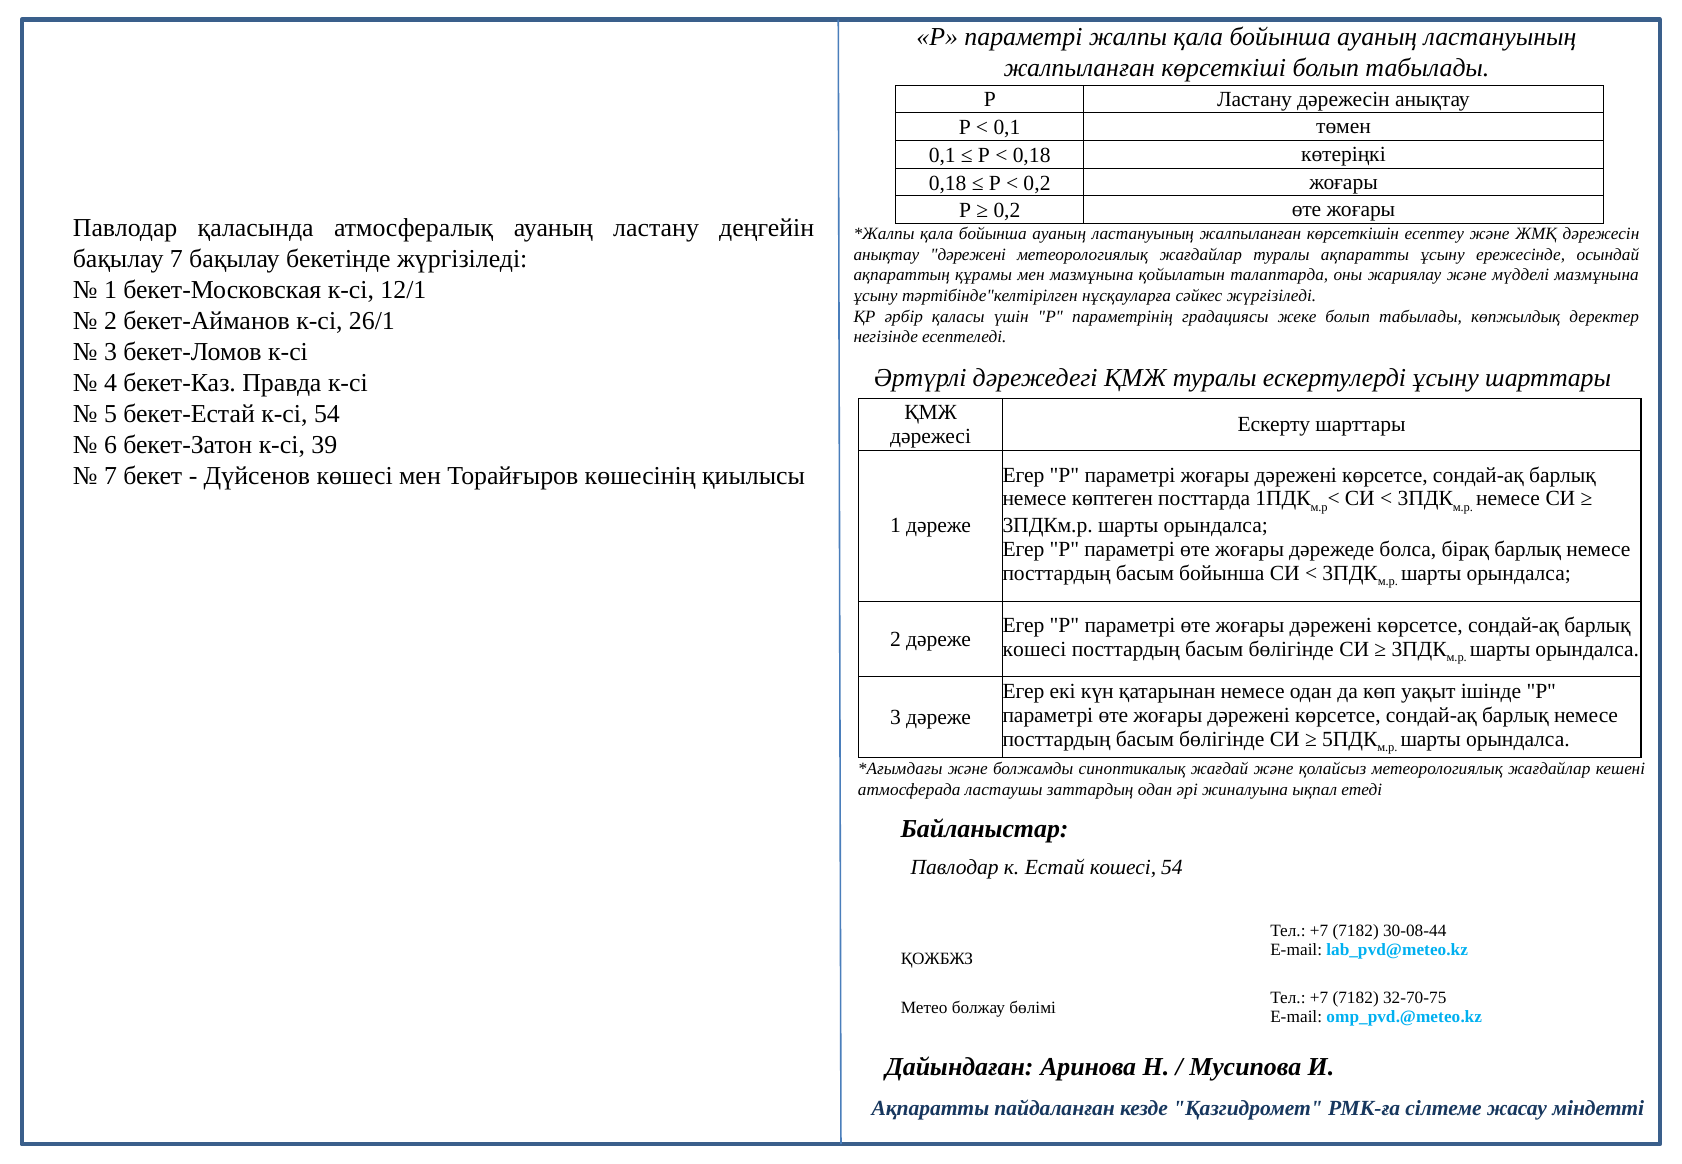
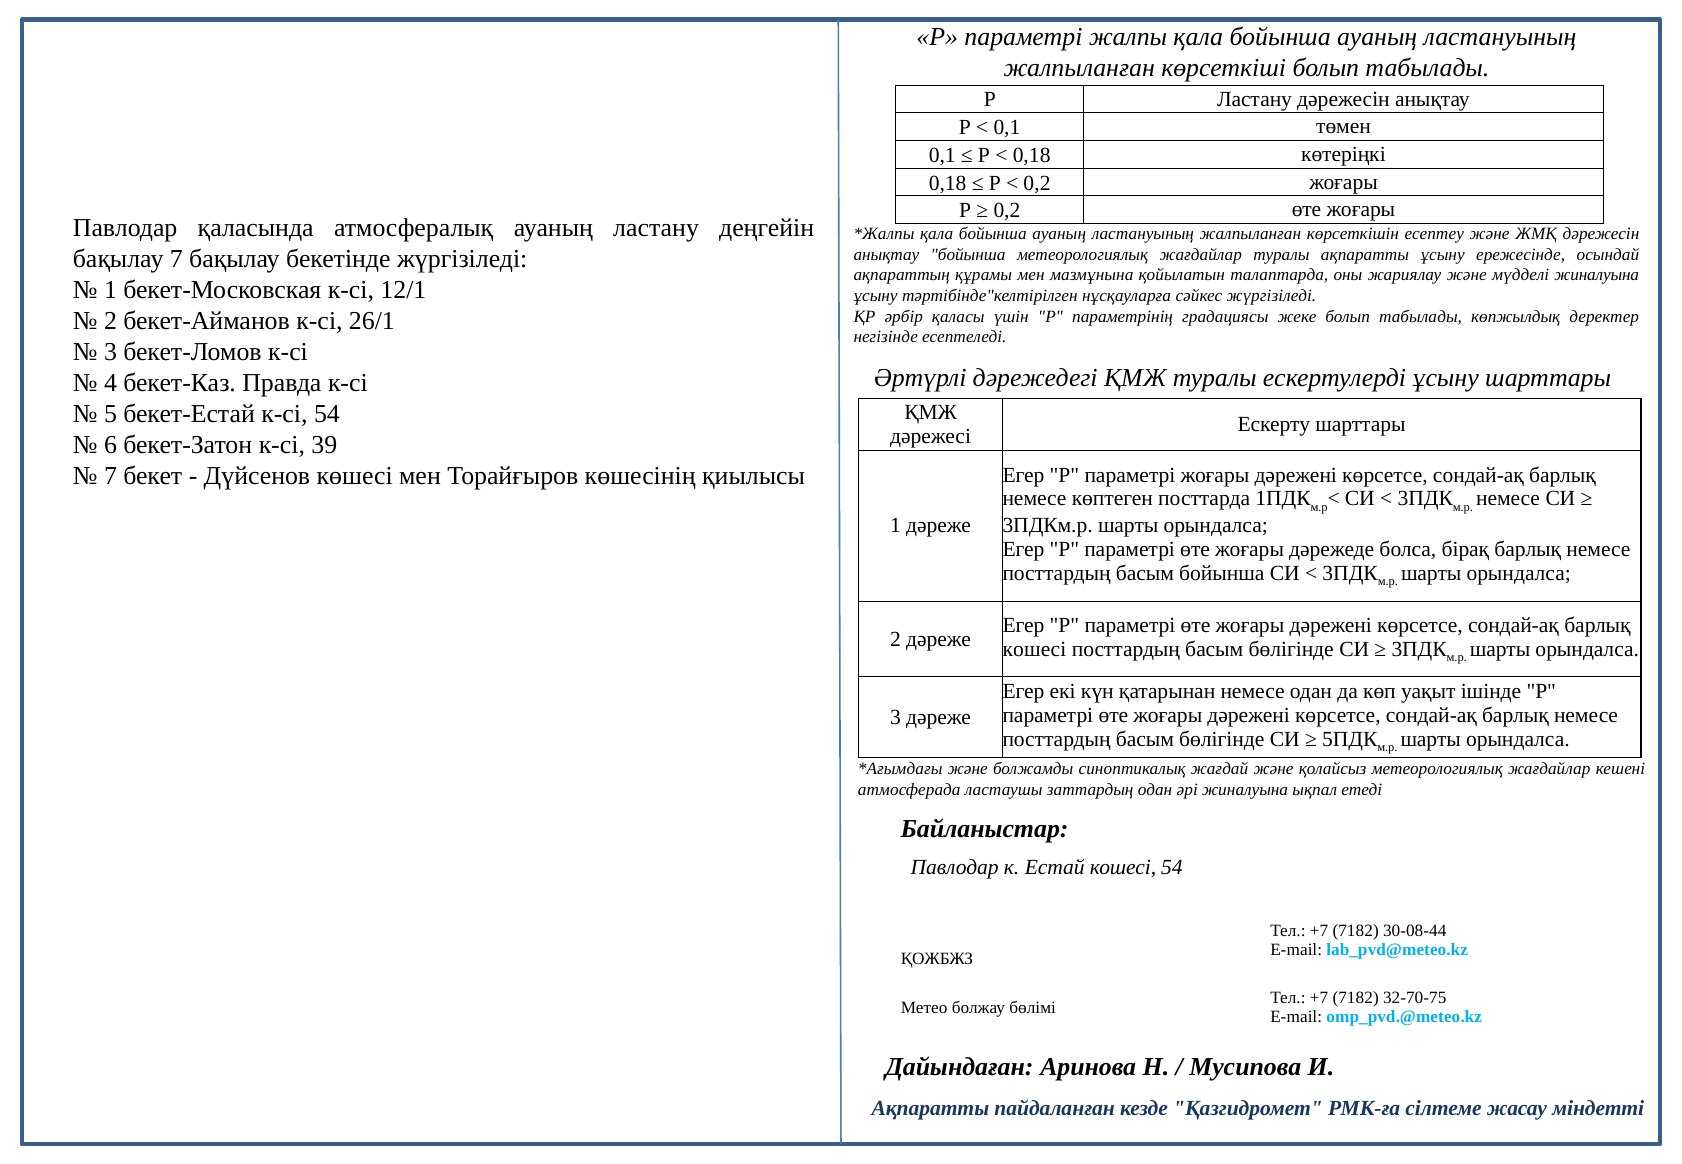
анықтау дәрежені: дәрежені -> бойынша (968, 255)
мүдделі мазмұнына: мазмұнына -> жиналуына (1597, 275)
